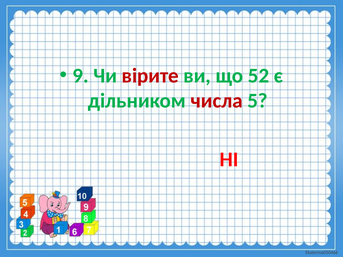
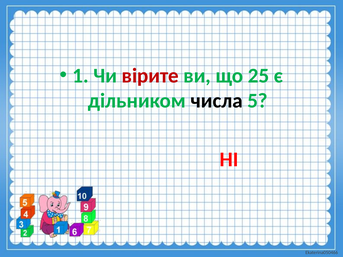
9: 9 -> 1 (81, 76)
52: 52 -> 25 (259, 76)
числа colour: red -> black (217, 101)
